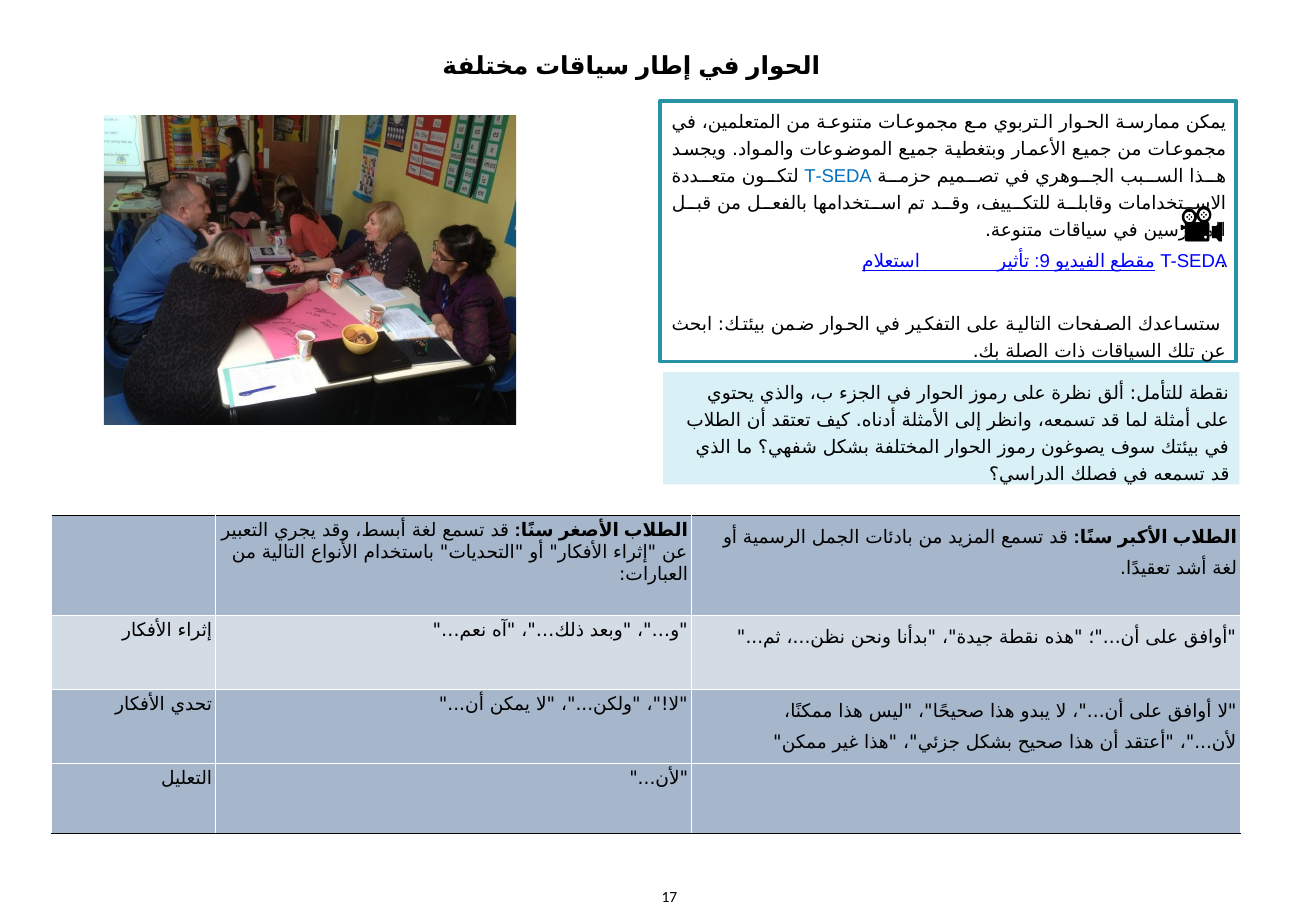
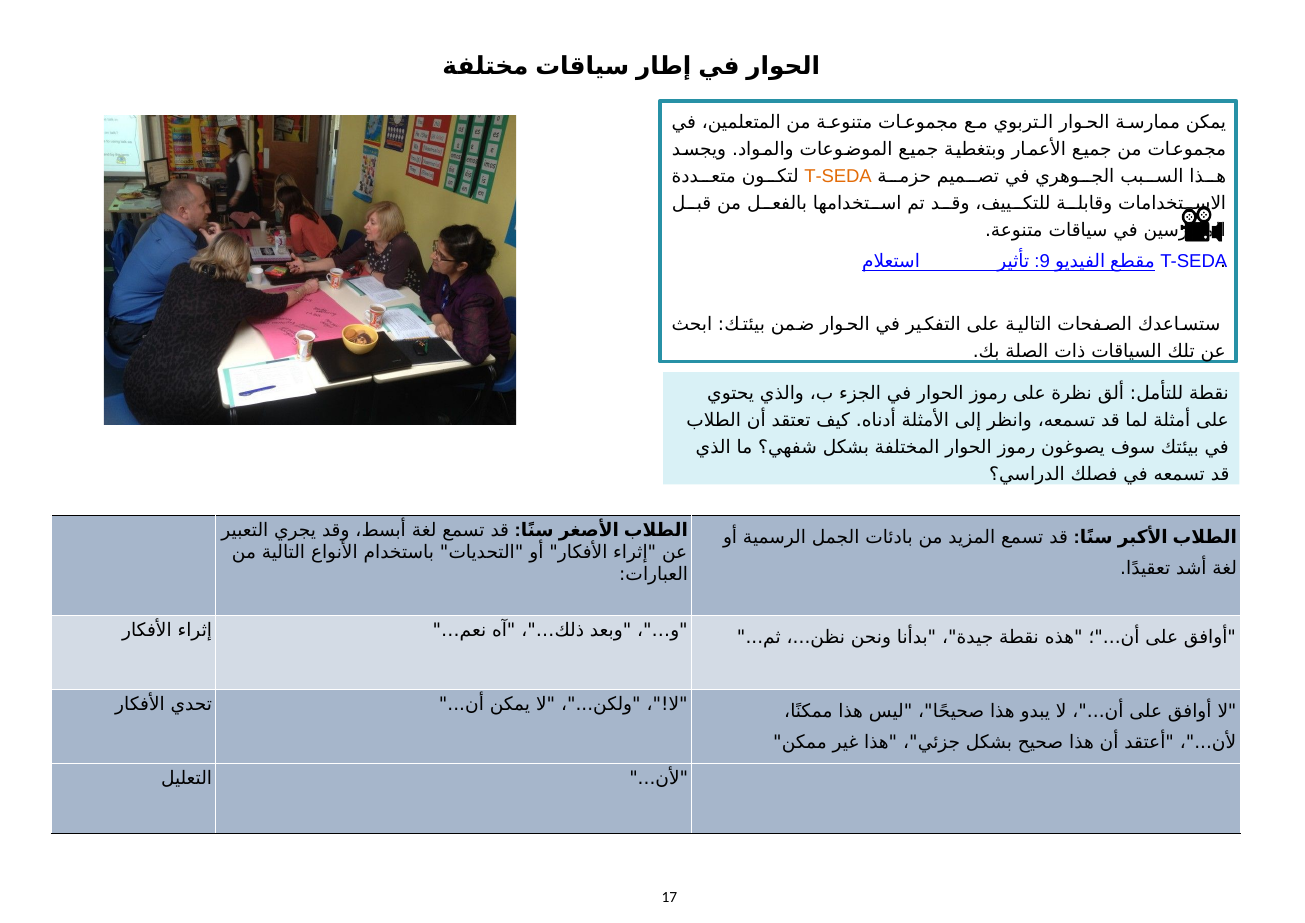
T-SEDA colour: blue -> orange (838, 176)
